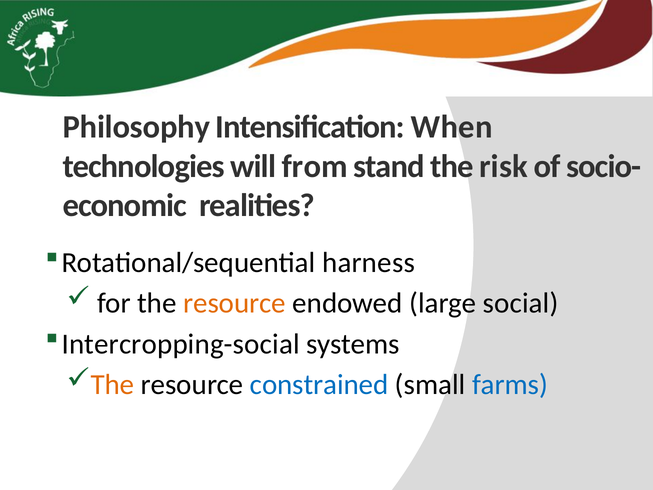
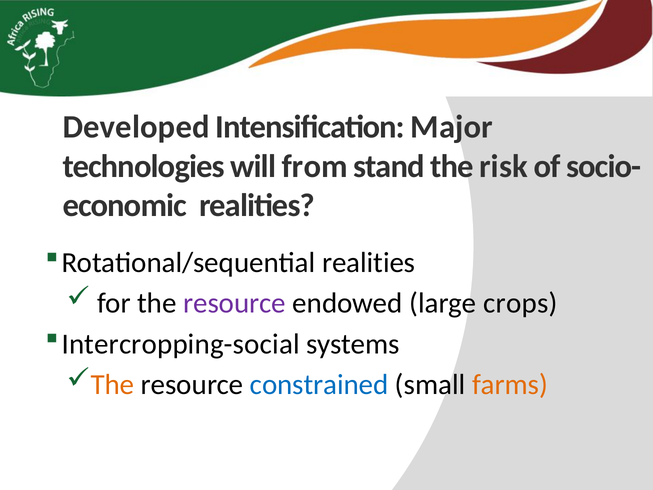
Philosophy: Philosophy -> Developed (136, 127)
When: When -> Major (452, 127)
Rotational/sequential harness: harness -> realities (369, 262)
resource colour: orange -> purple (235, 303)
social: social -> crops (520, 303)
farms colour: blue -> orange (510, 384)
